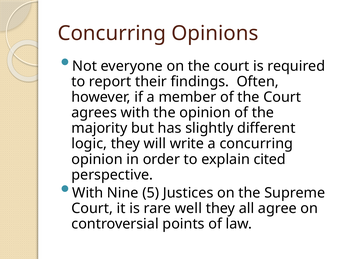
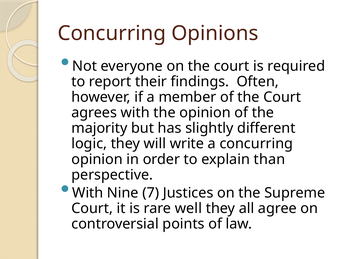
cited: cited -> than (269, 159)
5: 5 -> 7 (151, 193)
